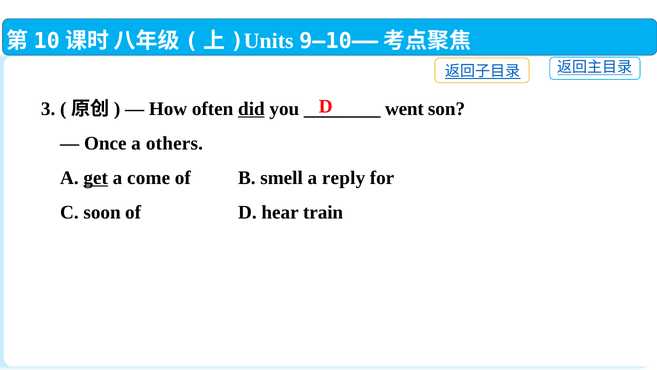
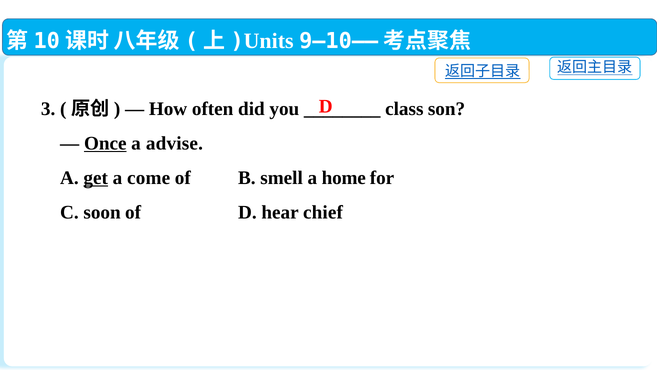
did underline: present -> none (251, 109)
went: went -> class (404, 109)
Once underline: none -> present (105, 143)
others: others -> advise (174, 143)
reply: reply -> home (344, 178)
train: train -> chief (323, 212)
